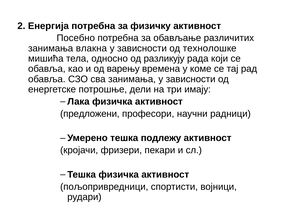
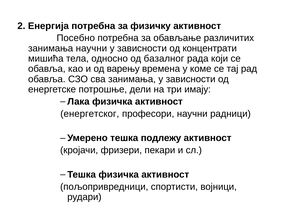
занимања влакна: влакна -> научни (91, 48)
технолошке: технолошке -> концентрати (210, 48)
разликују: разликују -> базалног (164, 59)
предложени: предложени -> енергетског (90, 114)
